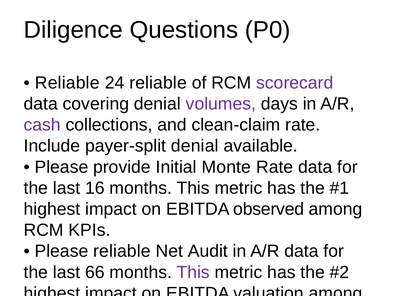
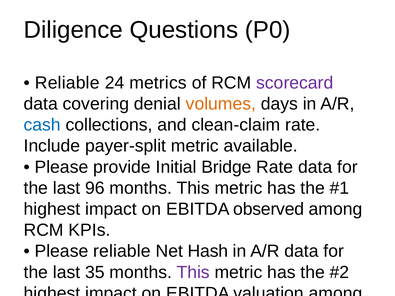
24 reliable: reliable -> metrics (158, 83)
volumes colour: purple -> orange (221, 104)
cash colour: purple -> blue (42, 125)
payer-split denial: denial -> metric (195, 146)
Monte: Monte -> Bridge (226, 167)
16: 16 -> 96 (95, 188)
Audit: Audit -> Hash (208, 251)
66: 66 -> 35 (95, 272)
